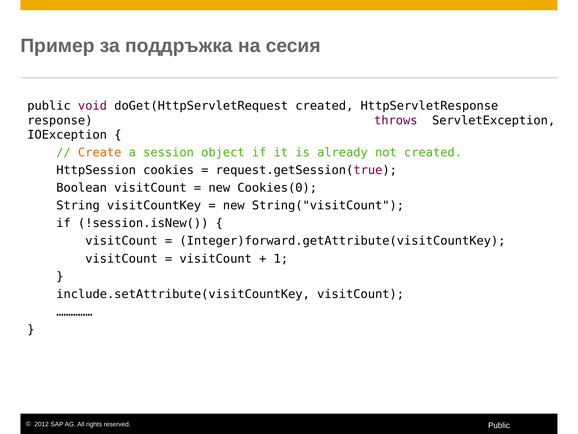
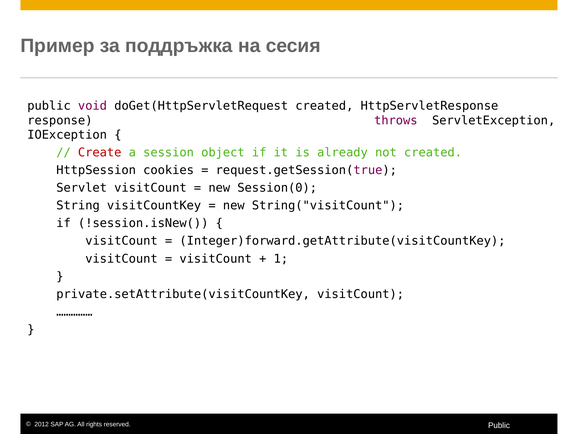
Create colour: orange -> red (100, 152)
Boolean: Boolean -> Servlet (82, 188)
Cookies(0: Cookies(0 -> Session(0 (277, 188)
include.setAttribute(visitCountKey: include.setAttribute(visitCountKey -> private.setAttribute(visitCountKey (183, 294)
